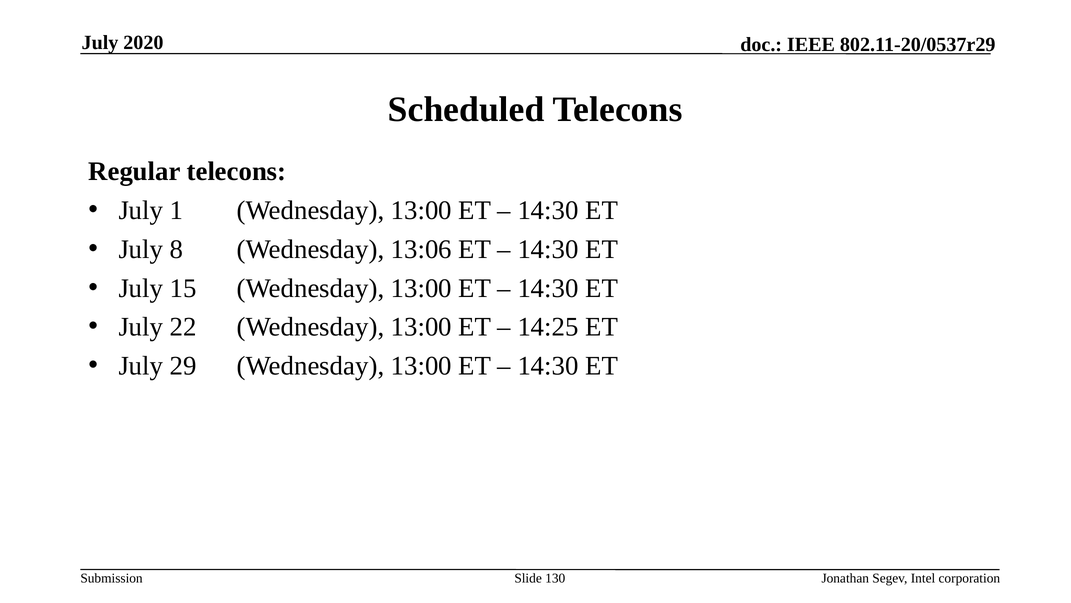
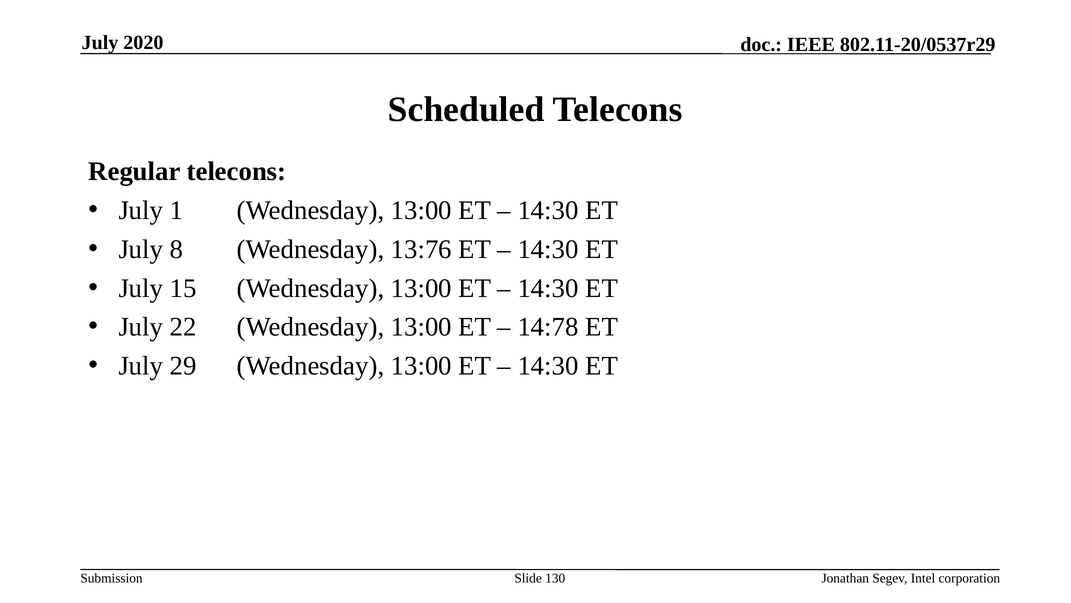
13:06: 13:06 -> 13:76 (421, 249)
14:25: 14:25 -> 14:78 (548, 327)
